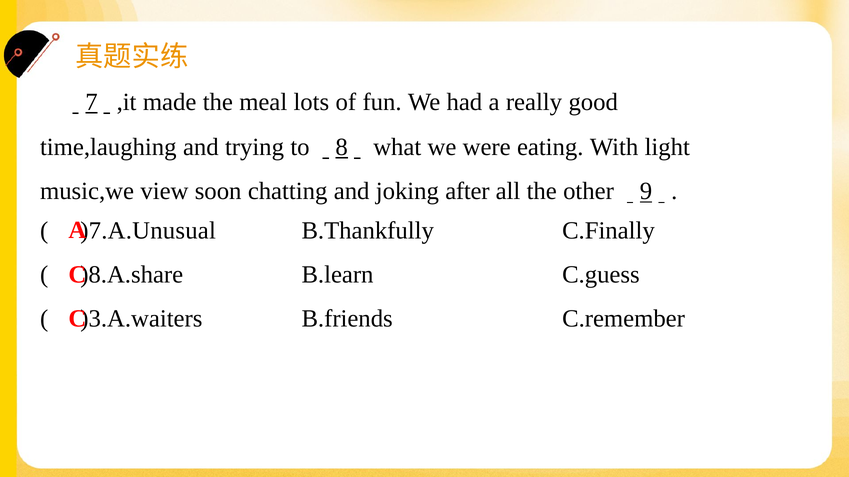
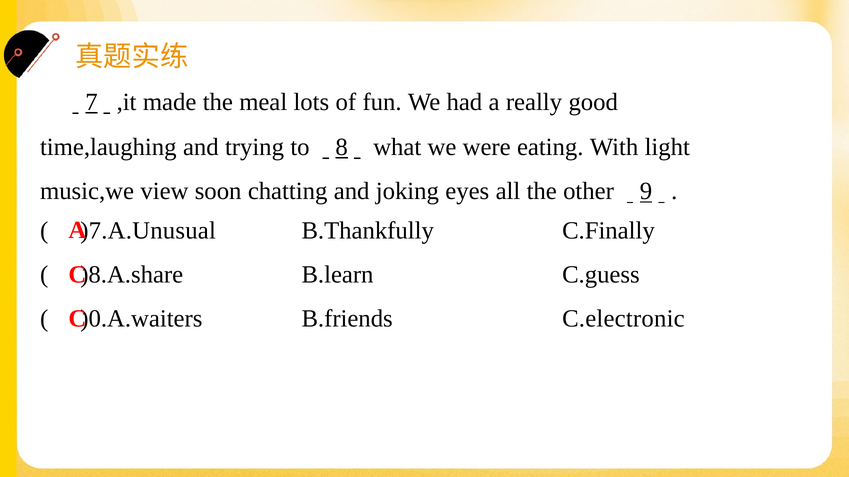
after: after -> eyes (467, 191)
)3.A.waiters: )3.A.waiters -> )0.A.waiters (141, 319)
C.remember: C.remember -> C.electronic (623, 319)
